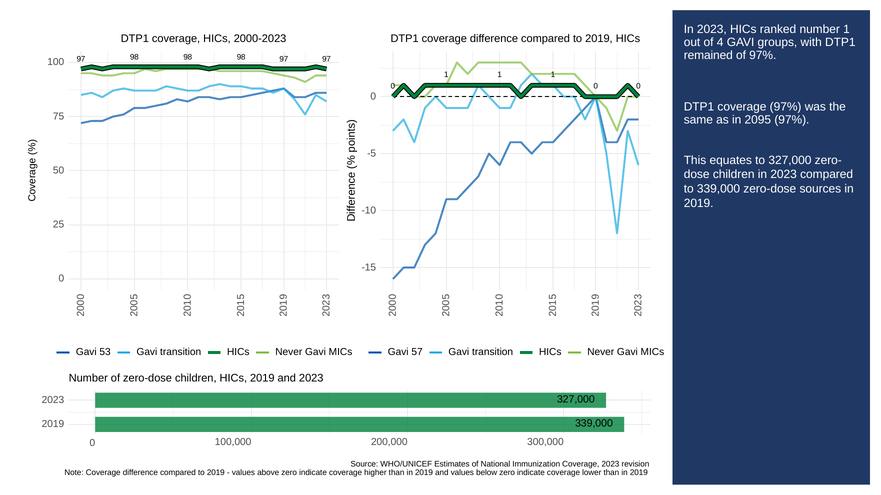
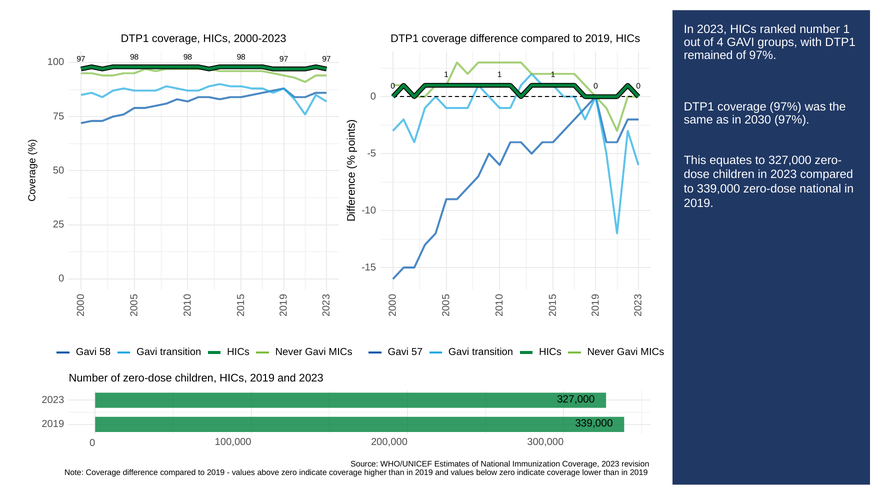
2095: 2095 -> 2030 (758, 120)
zero-dose sources: sources -> national (820, 189)
53: 53 -> 58 (105, 352)
